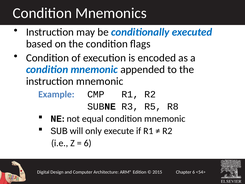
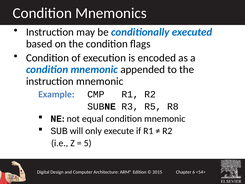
6: 6 -> 5 (88, 143)
